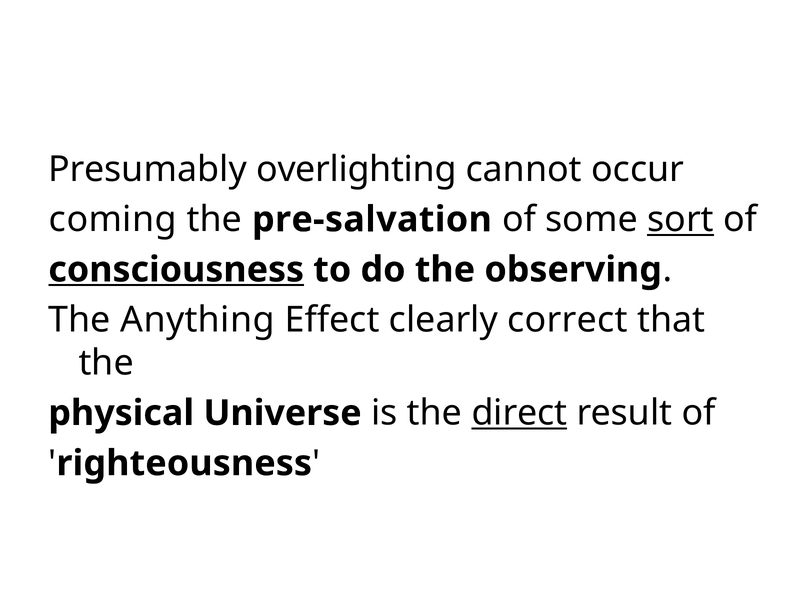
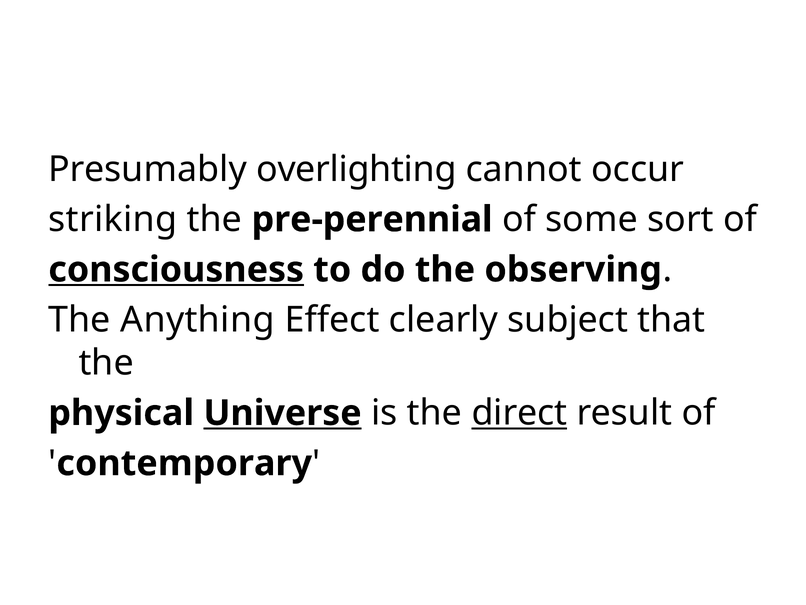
coming: coming -> striking (113, 219)
pre-salvation: pre-salvation -> pre-perennial (372, 219)
sort underline: present -> none (680, 219)
correct: correct -> subject (568, 320)
Universe underline: none -> present (282, 413)
righteousness: righteousness -> contemporary (184, 463)
